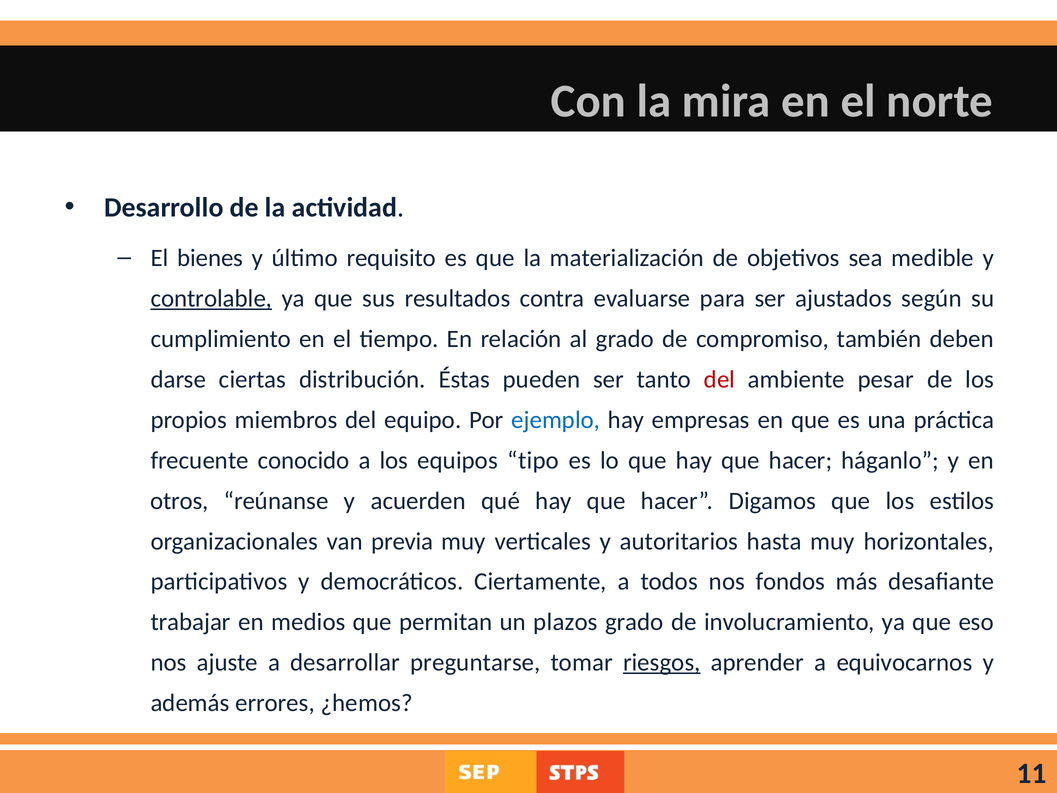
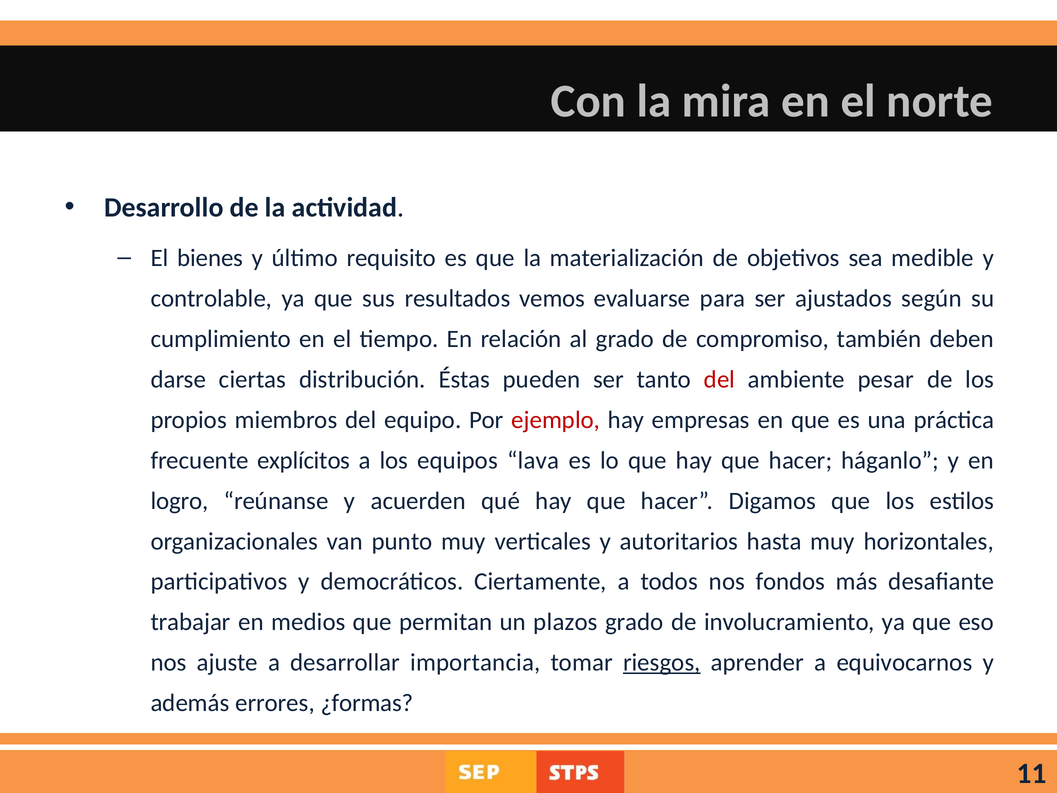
controlable underline: present -> none (211, 298)
contra: contra -> vemos (552, 298)
ejemplo colour: blue -> red (556, 420)
conocido: conocido -> explícitos (304, 460)
tipo: tipo -> lava (533, 460)
otros: otros -> logro (179, 501)
previa: previa -> punto (402, 541)
preguntarse: preguntarse -> importancia (475, 662)
¿hemos: ¿hemos -> ¿formas (367, 703)
